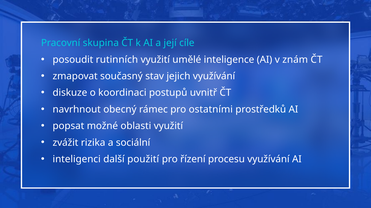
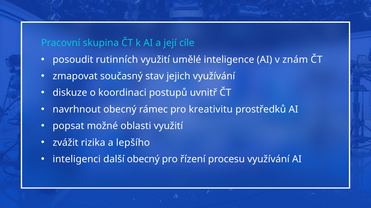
ostatními: ostatními -> kreativitu (211, 110)
sociální: sociální -> lepšího (133, 143)
další použití: použití -> obecný (143, 160)
